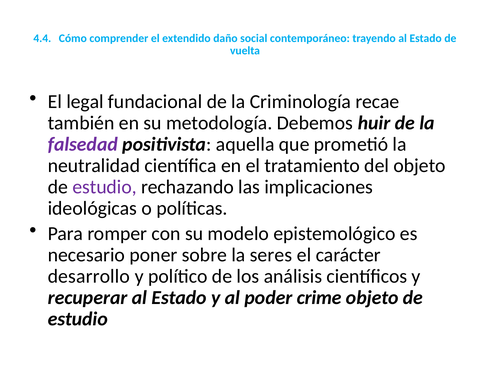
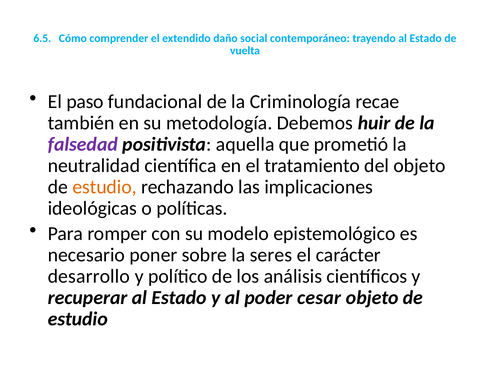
4.4: 4.4 -> 6.5 (42, 38)
legal: legal -> paso (85, 101)
estudio colour: purple -> orange (105, 187)
crime: crime -> cesar (319, 297)
